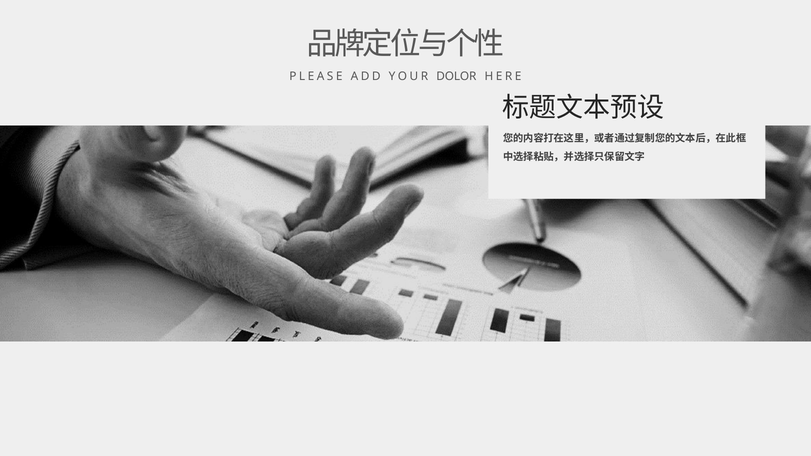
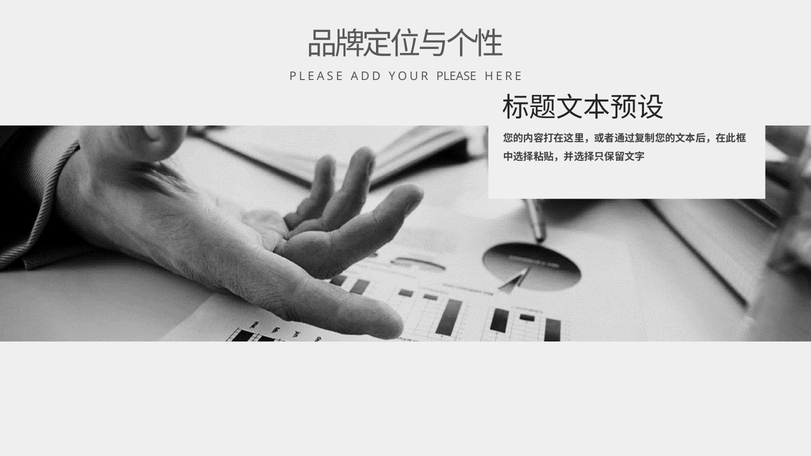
YOUR DOLOR: DOLOR -> PLEASE (456, 76)
